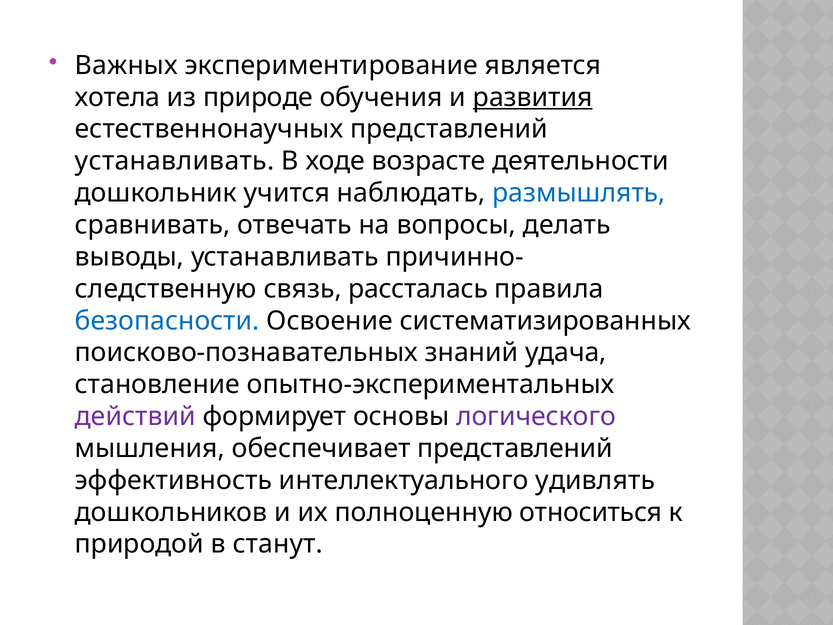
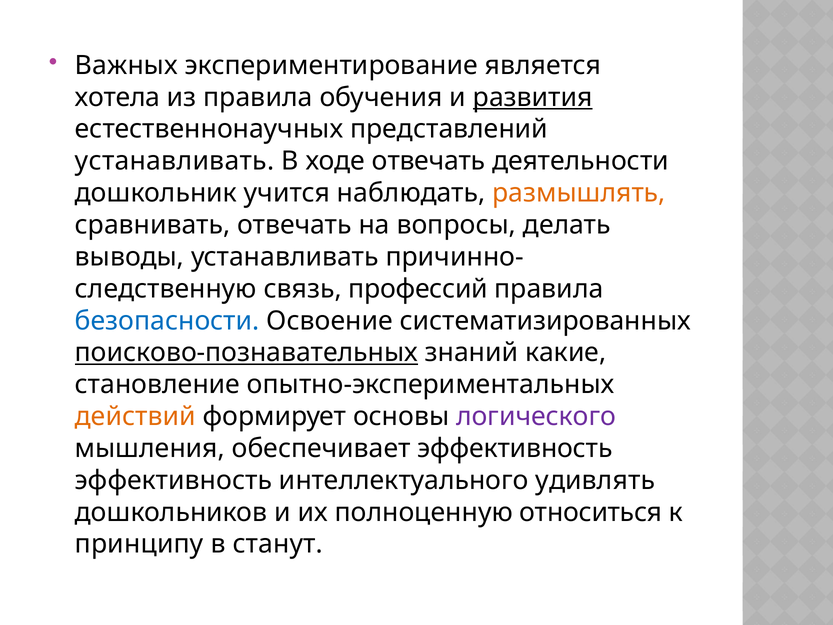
из природе: природе -> правила (258, 97)
ходе возрасте: возрасте -> отвечать (429, 161)
размышлять colour: blue -> orange (579, 193)
рассталась: рассталась -> профессий (418, 289)
поисково-познавательных underline: none -> present (246, 353)
удача: удача -> какие (566, 353)
действий colour: purple -> orange (135, 416)
обеспечивает представлений: представлений -> эффективность (515, 448)
природой: природой -> принципу (139, 544)
